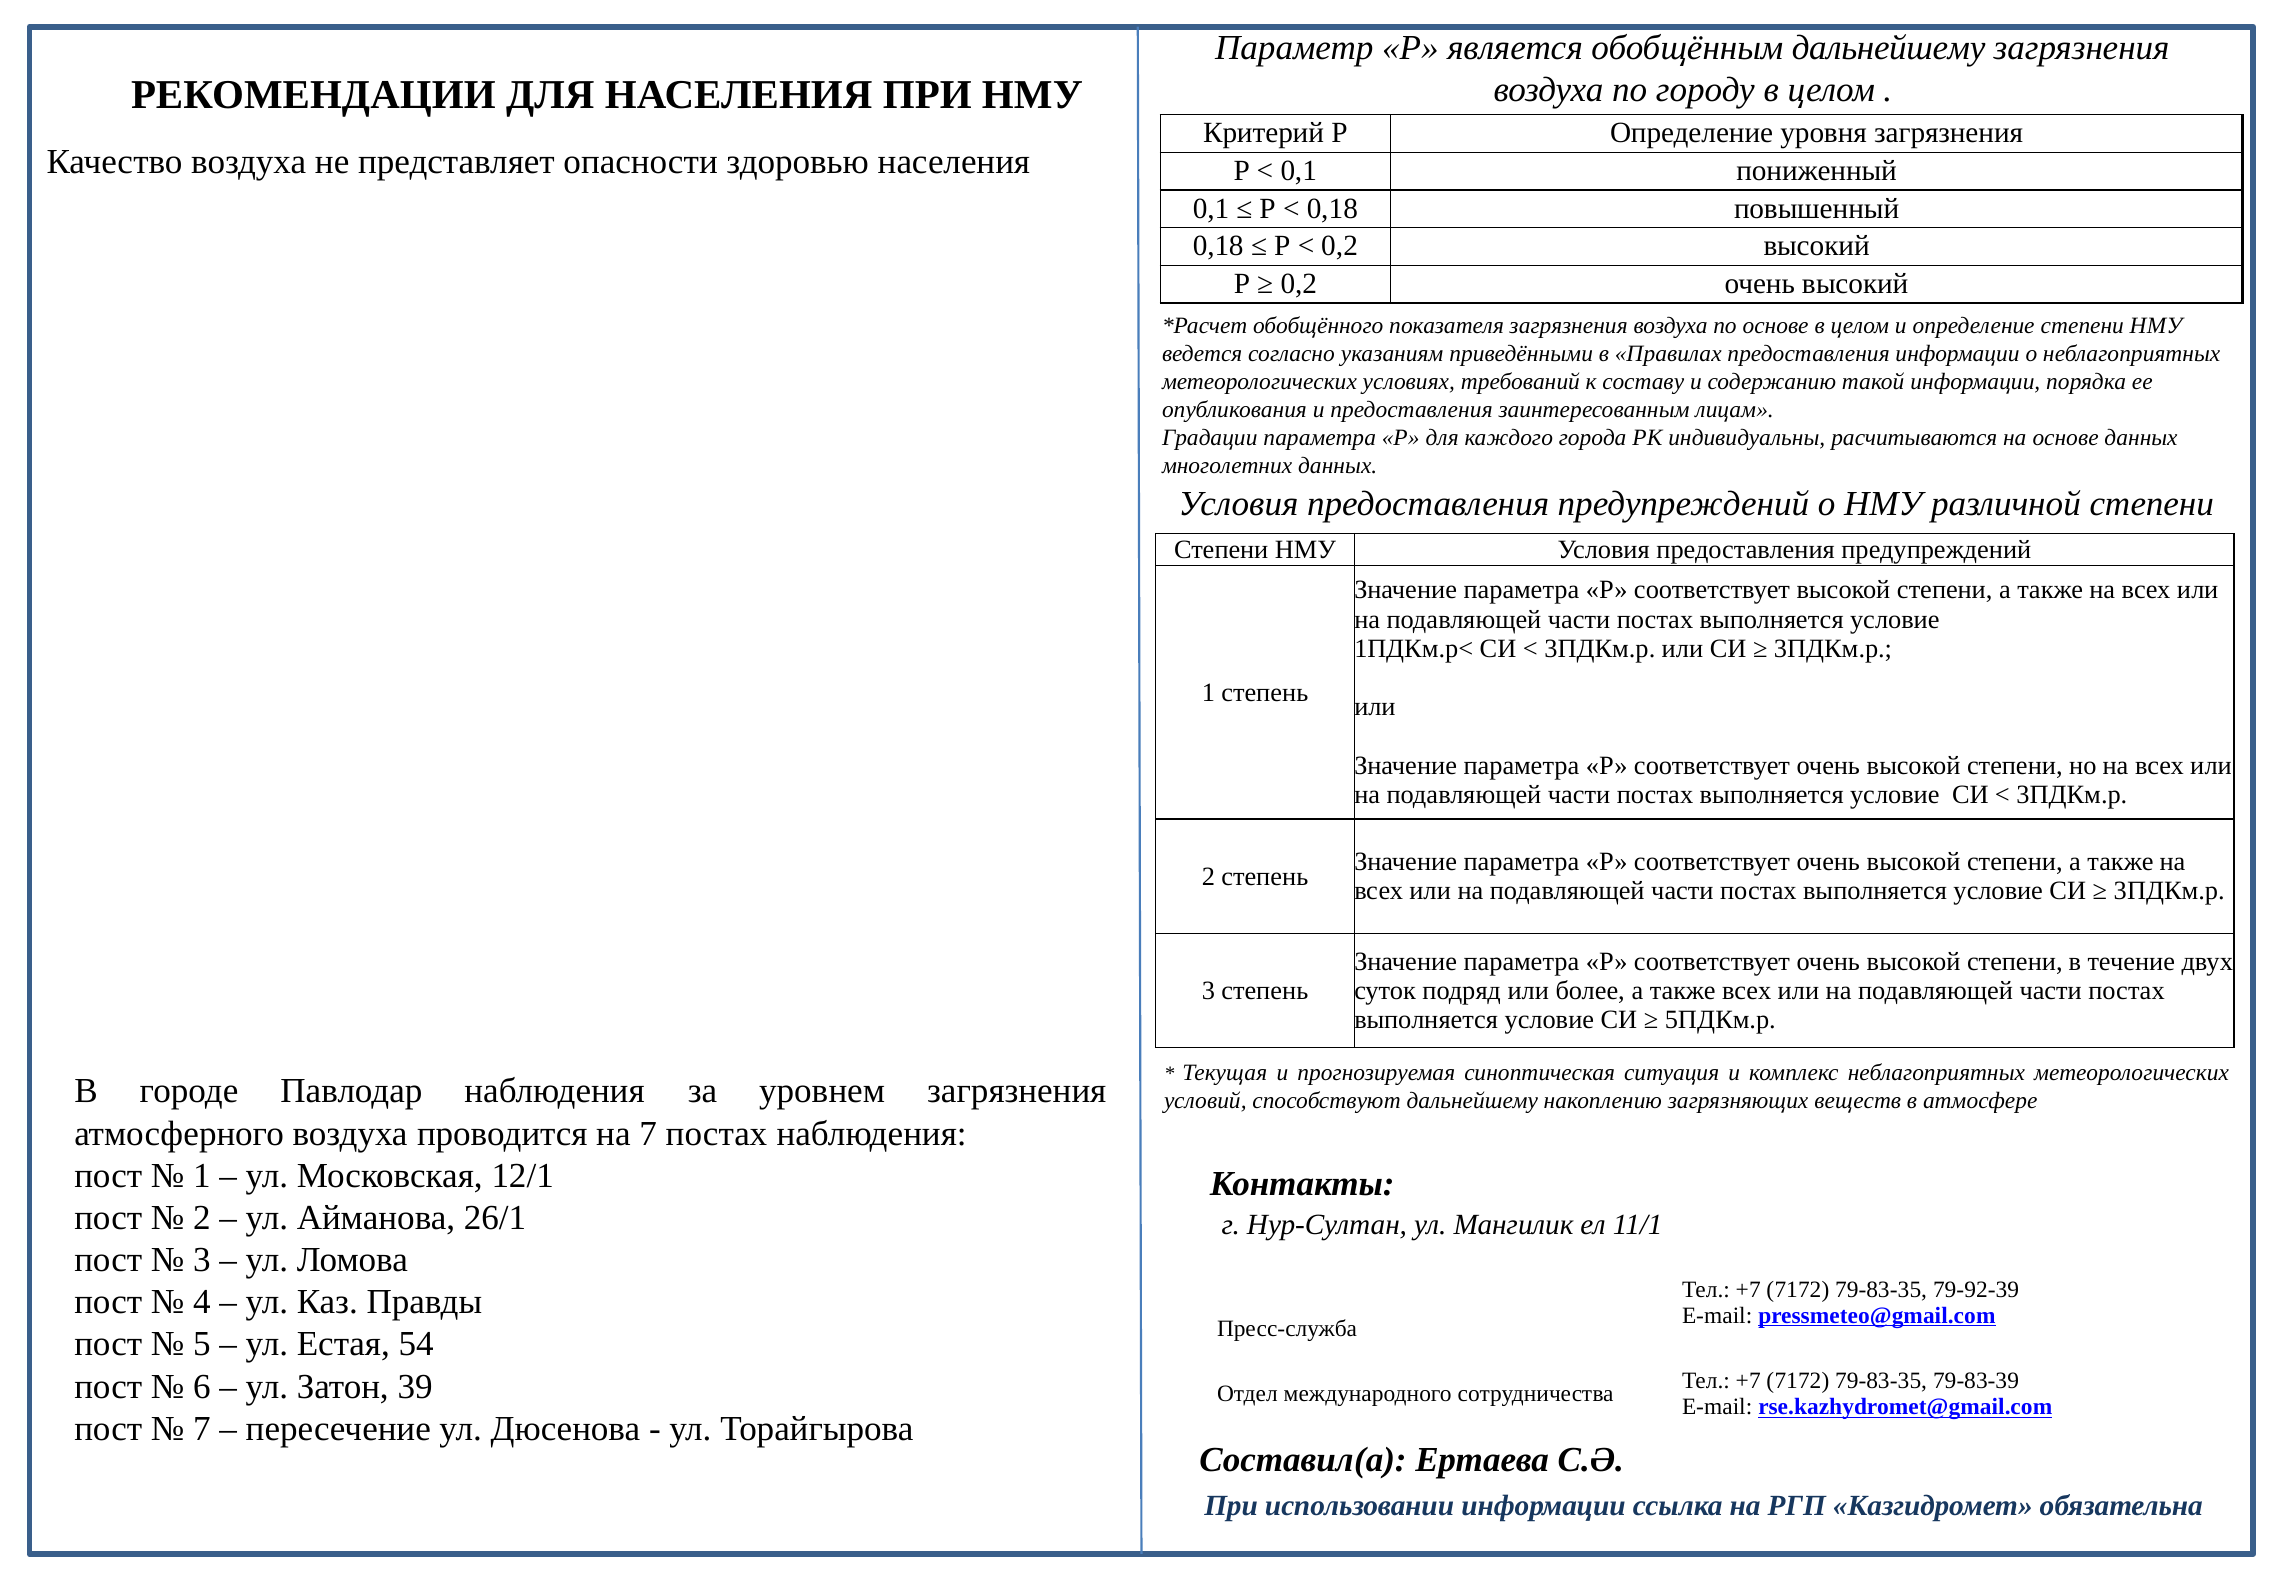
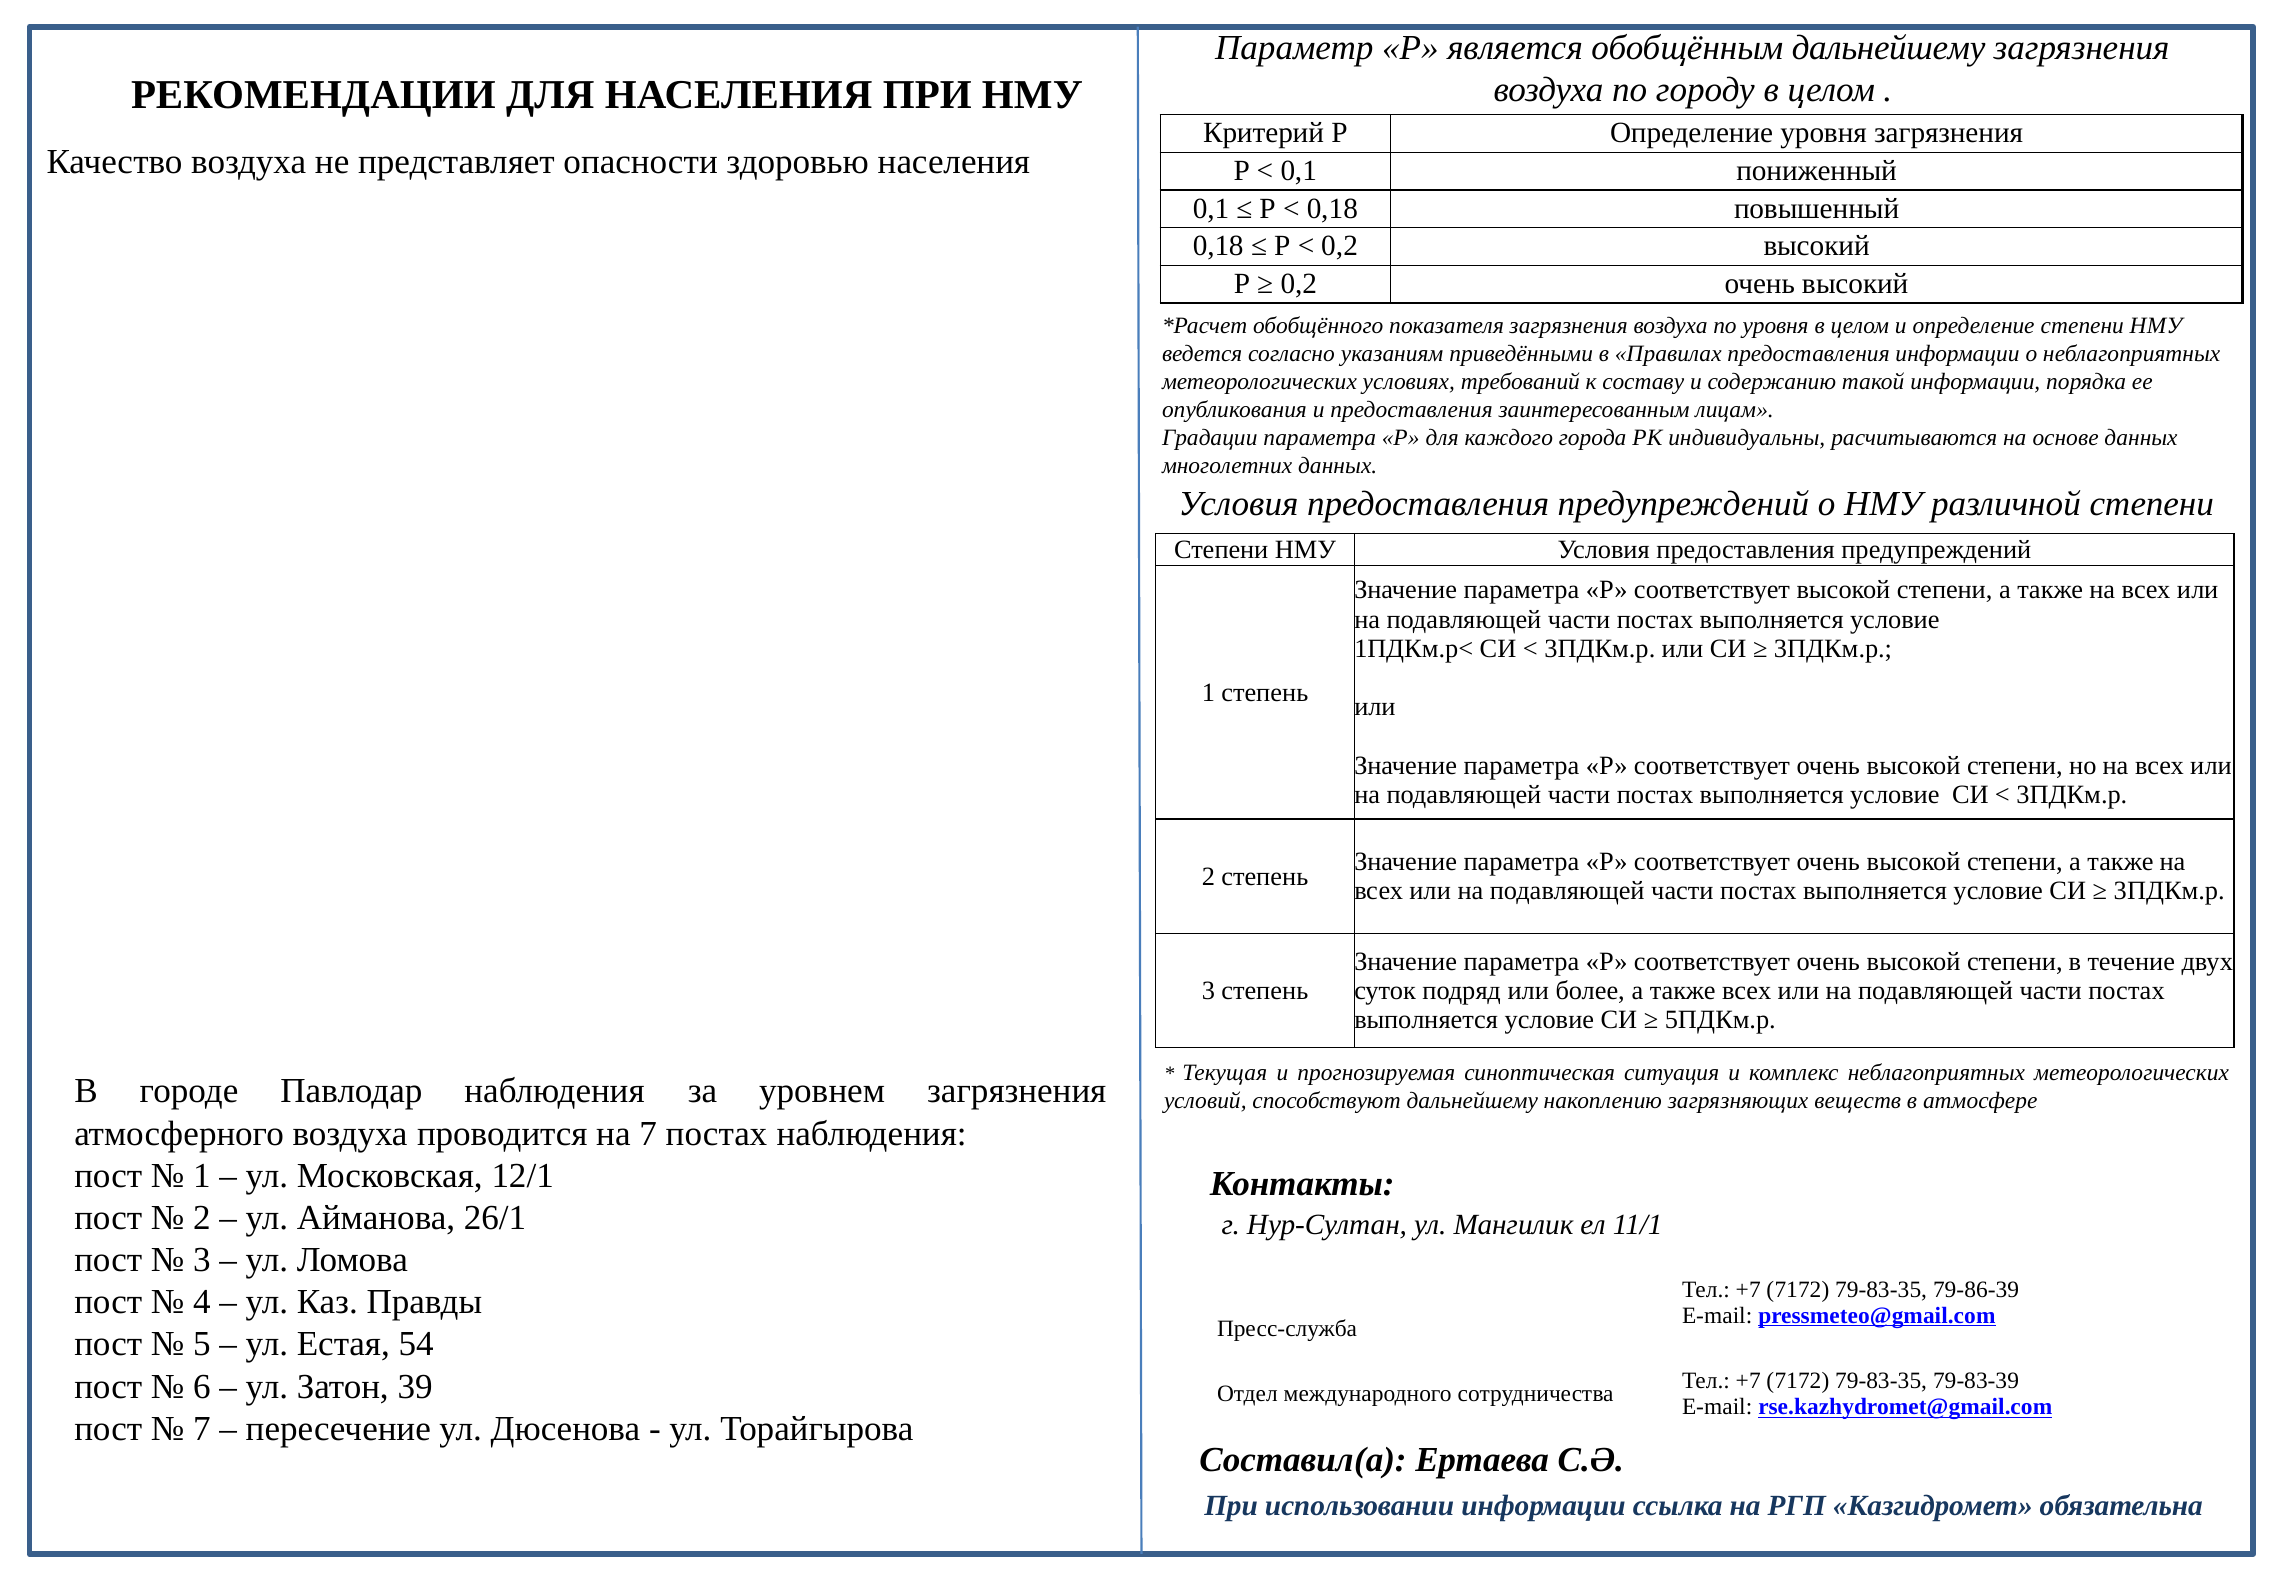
по основе: основе -> уровня (1776, 326)
79-92-39: 79-92-39 -> 79-86-39 (1976, 1289)
